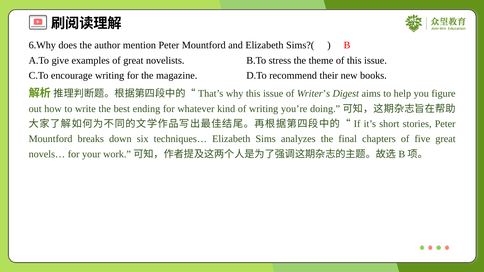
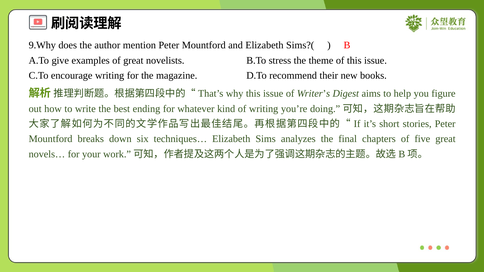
6.Why: 6.Why -> 9.Why (42, 45)
